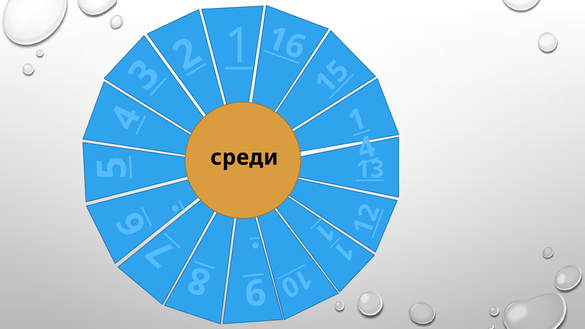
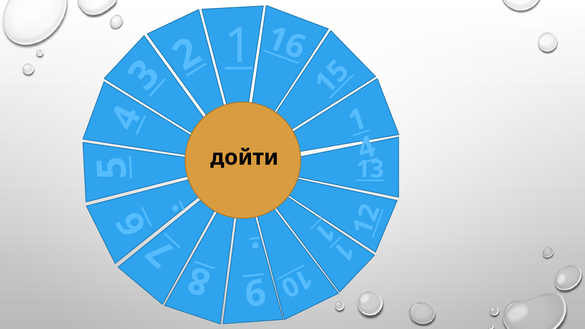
среди: среди -> дойти (244, 157)
